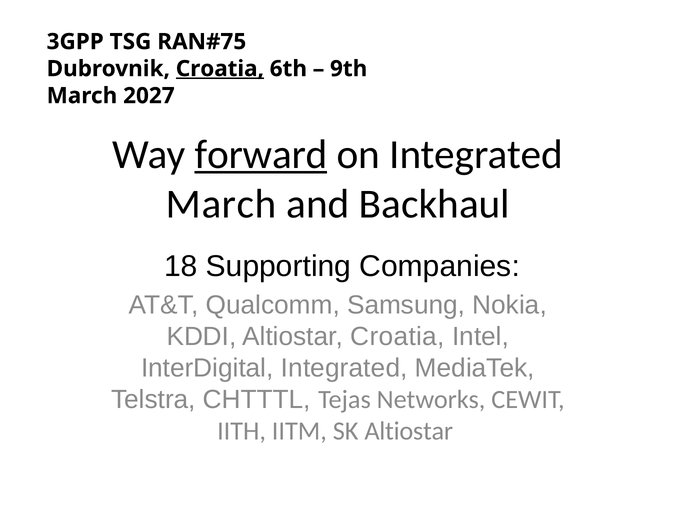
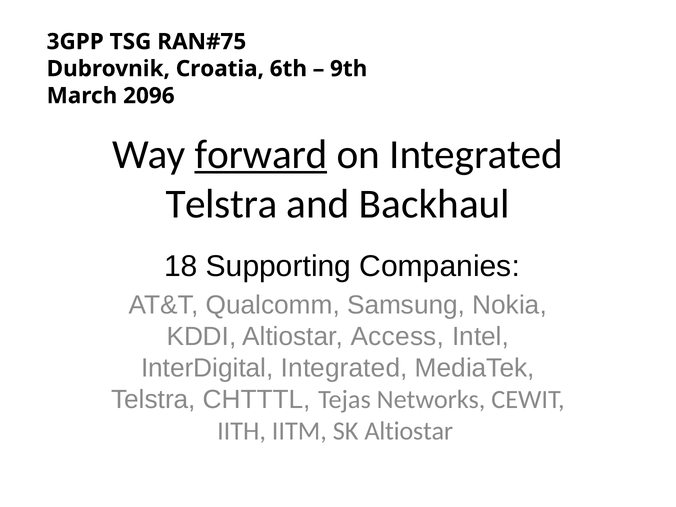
Croatia underline: present -> none (220, 69)
2027: 2027 -> 2096 (149, 96)
March: March -> Telstra (221, 204)
Altiostar Croatia: Croatia -> Access (397, 337)
